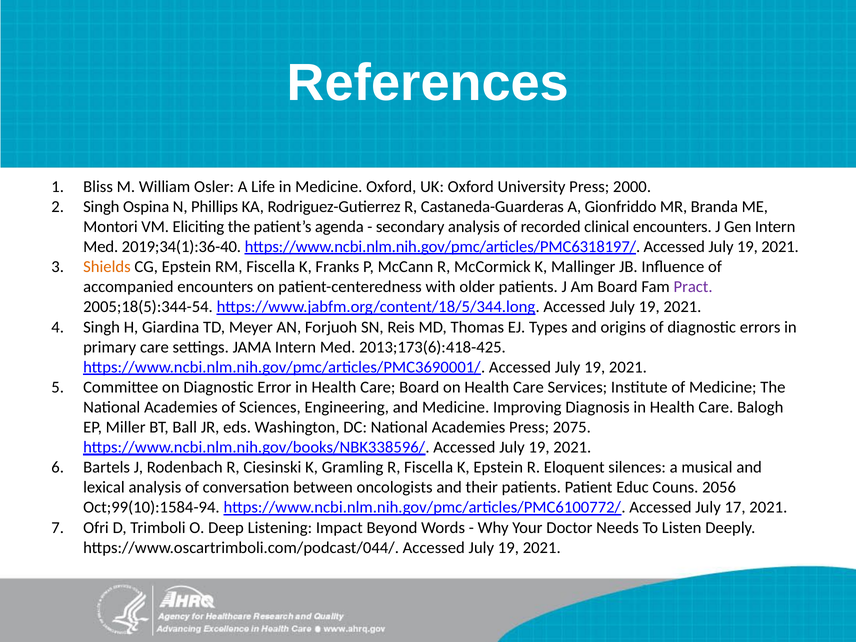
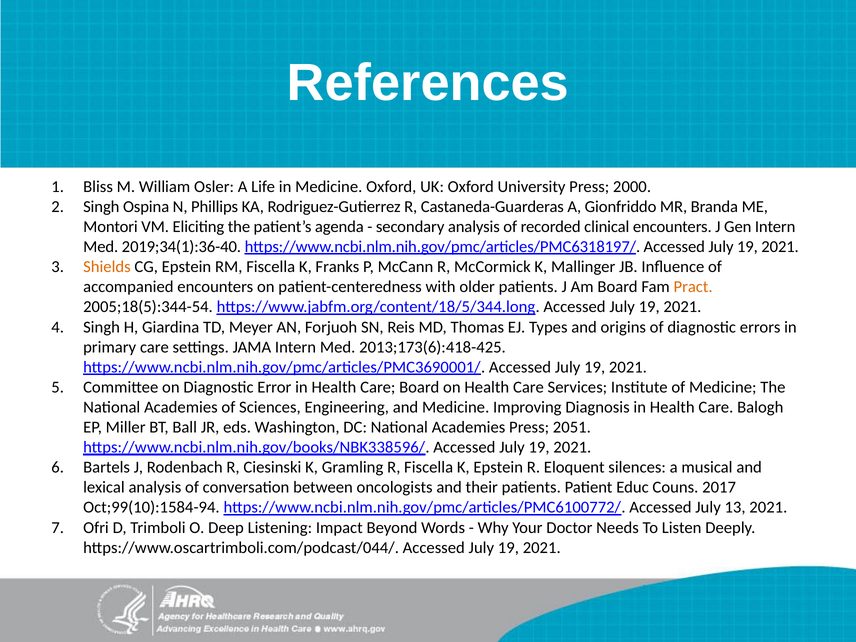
Pract colour: purple -> orange (693, 287)
2075: 2075 -> 2051 (572, 427)
2056: 2056 -> 2017 (719, 487)
17: 17 -> 13 (735, 507)
